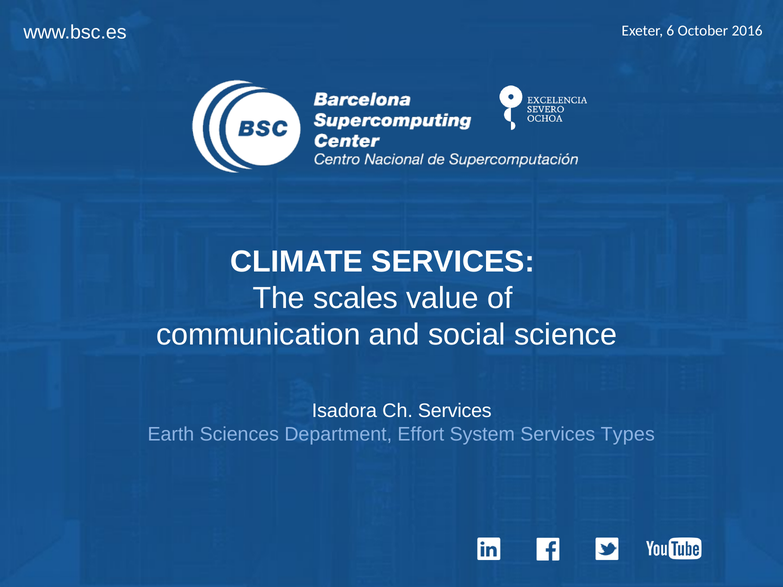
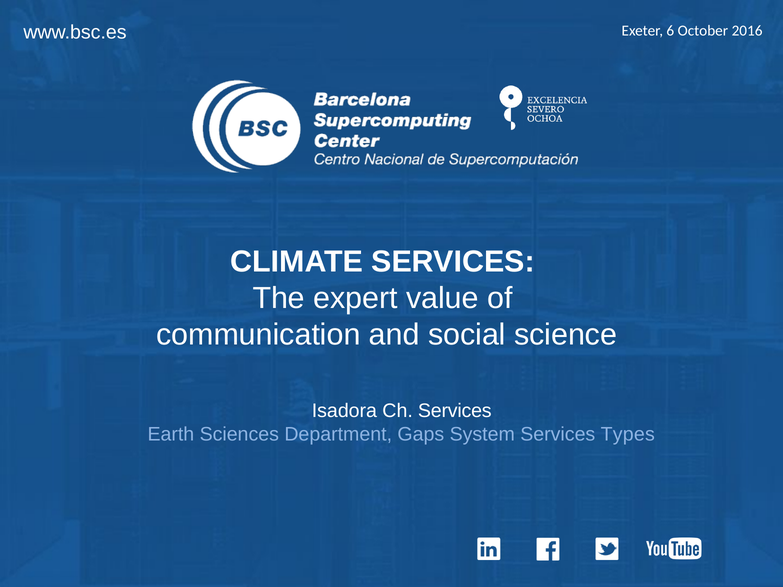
scales: scales -> expert (356, 298)
Effort: Effort -> Gaps (421, 434)
